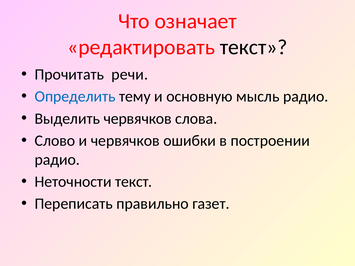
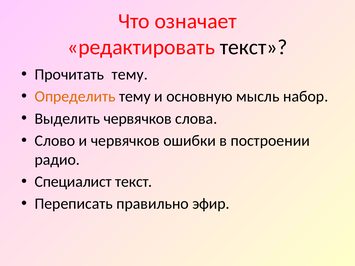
Прочитать речи: речи -> тему (130, 74)
Определить colour: blue -> orange (75, 97)
мысль радио: радио -> набор (306, 97)
Неточности: Неточности -> Специалист (73, 182)
газет: газет -> эфир (211, 204)
